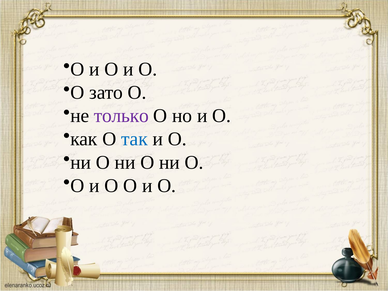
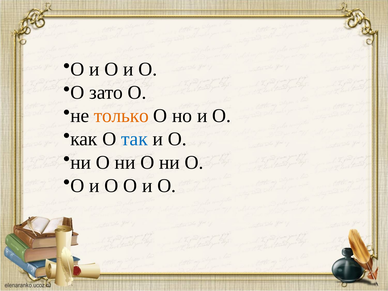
только colour: purple -> orange (121, 116)
